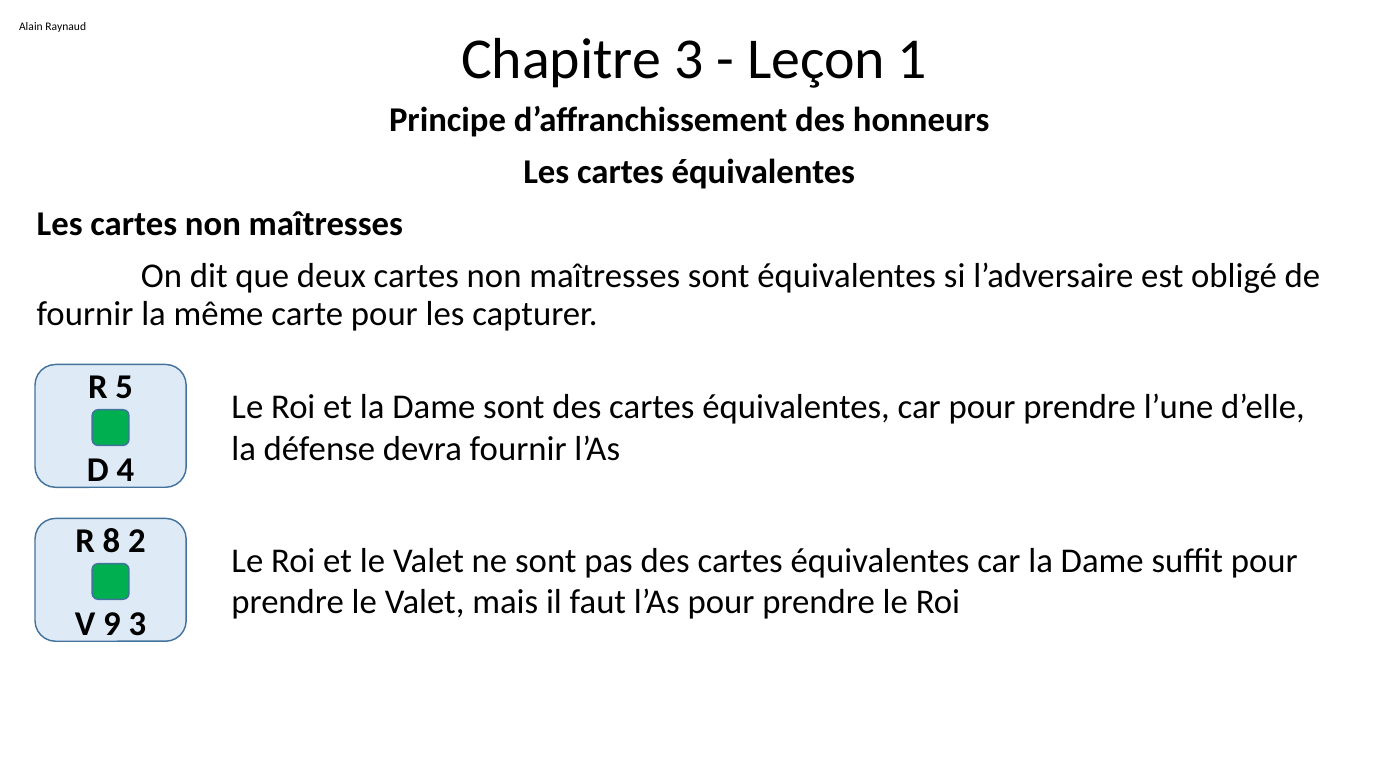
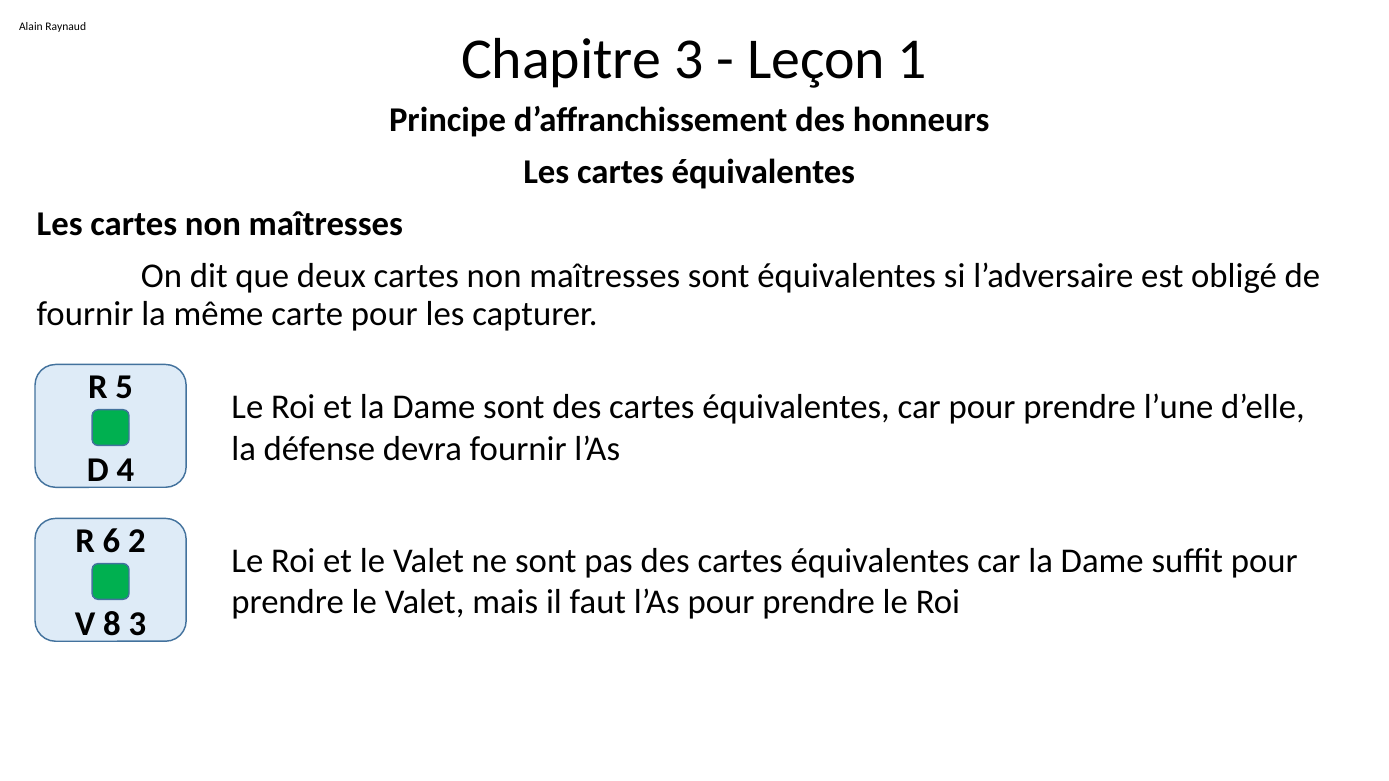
8: 8 -> 6 (111, 541)
9: 9 -> 8 (112, 624)
